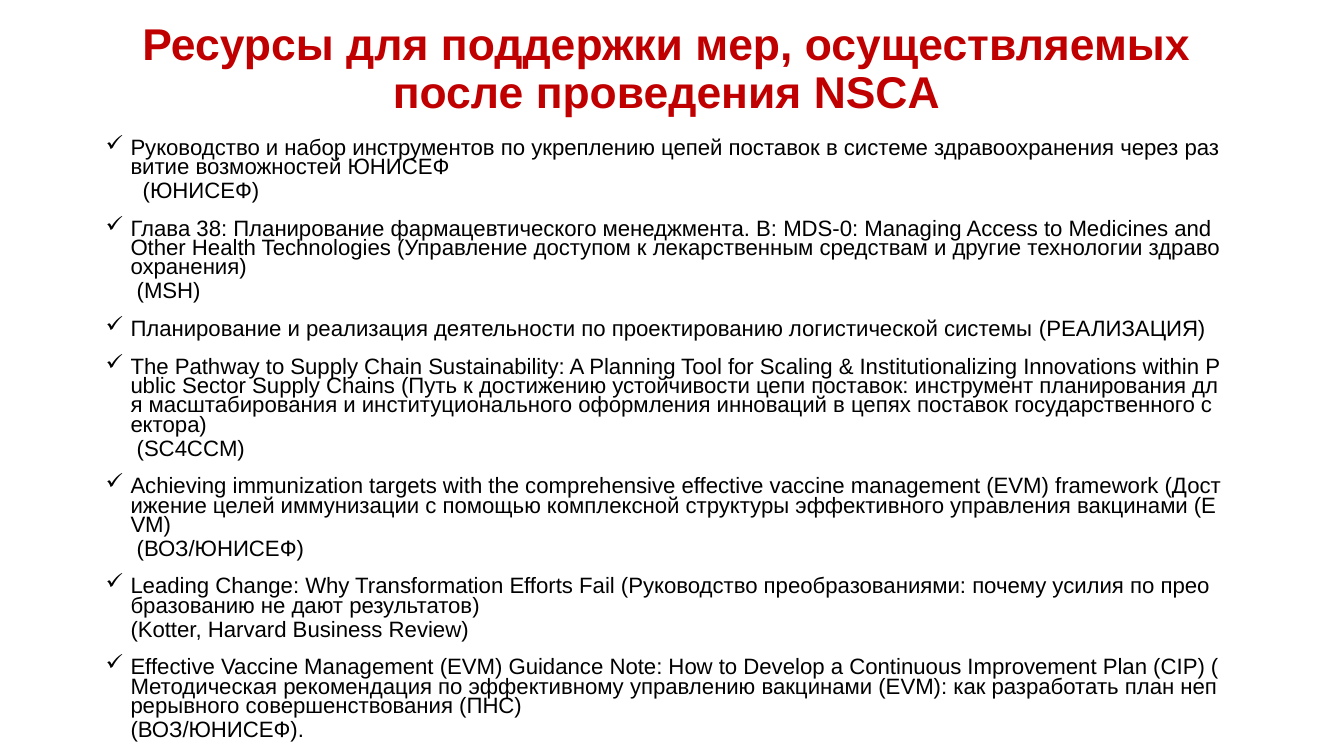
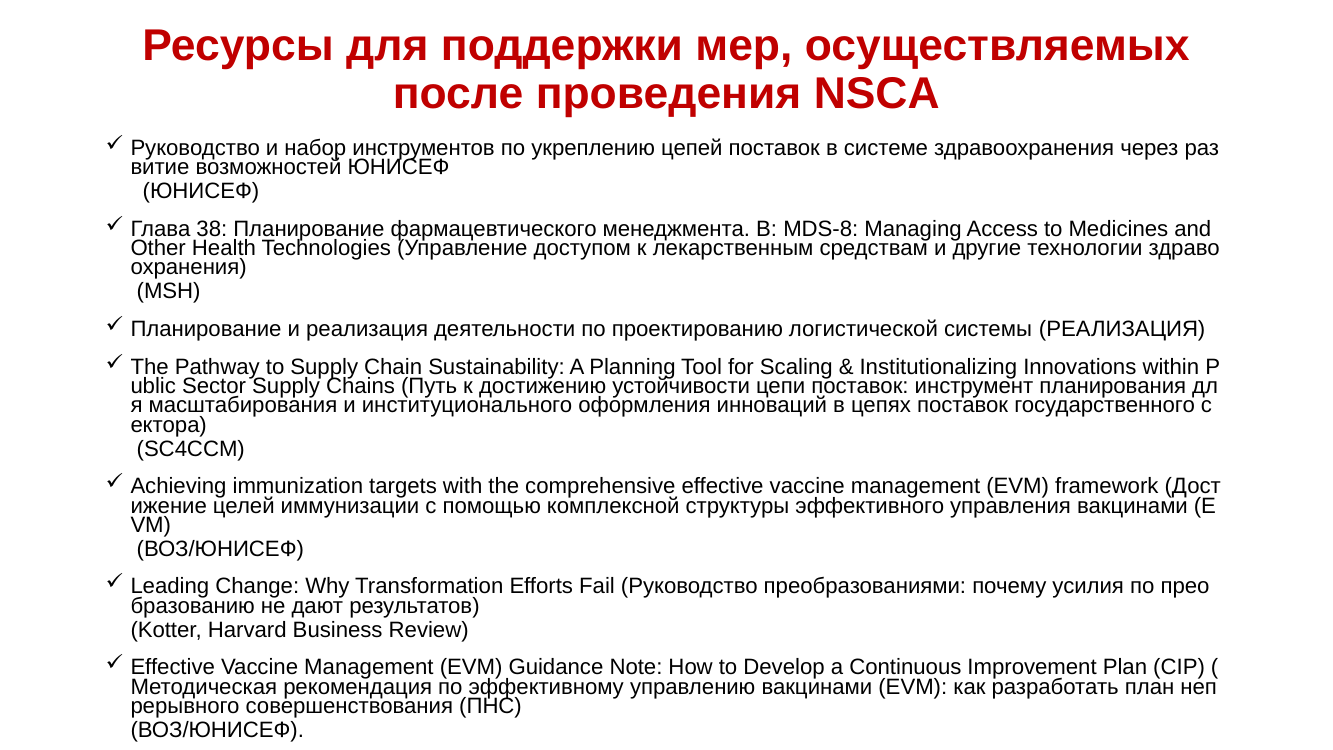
MDS-0: MDS-0 -> MDS-8 (821, 229)
